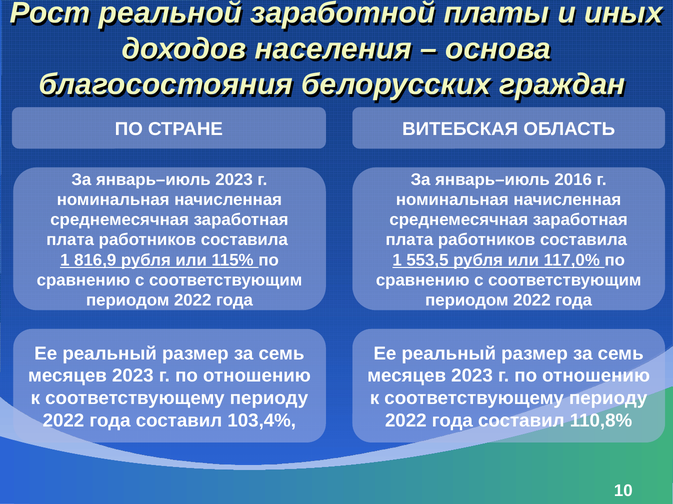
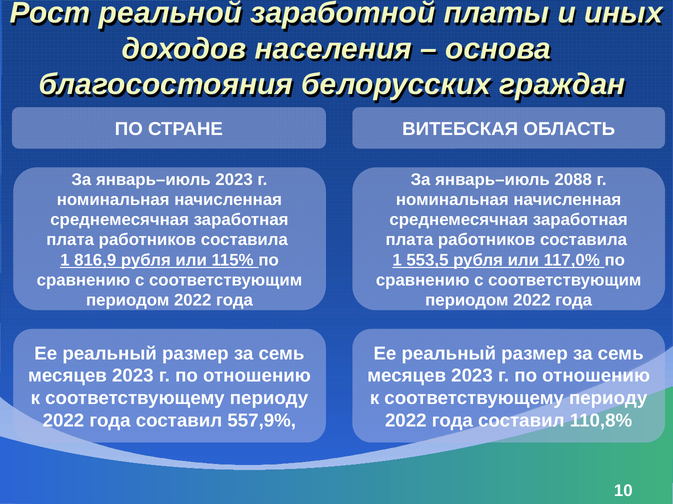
2016: 2016 -> 2088 (573, 180)
103,4%: 103,4% -> 557,9% (262, 421)
